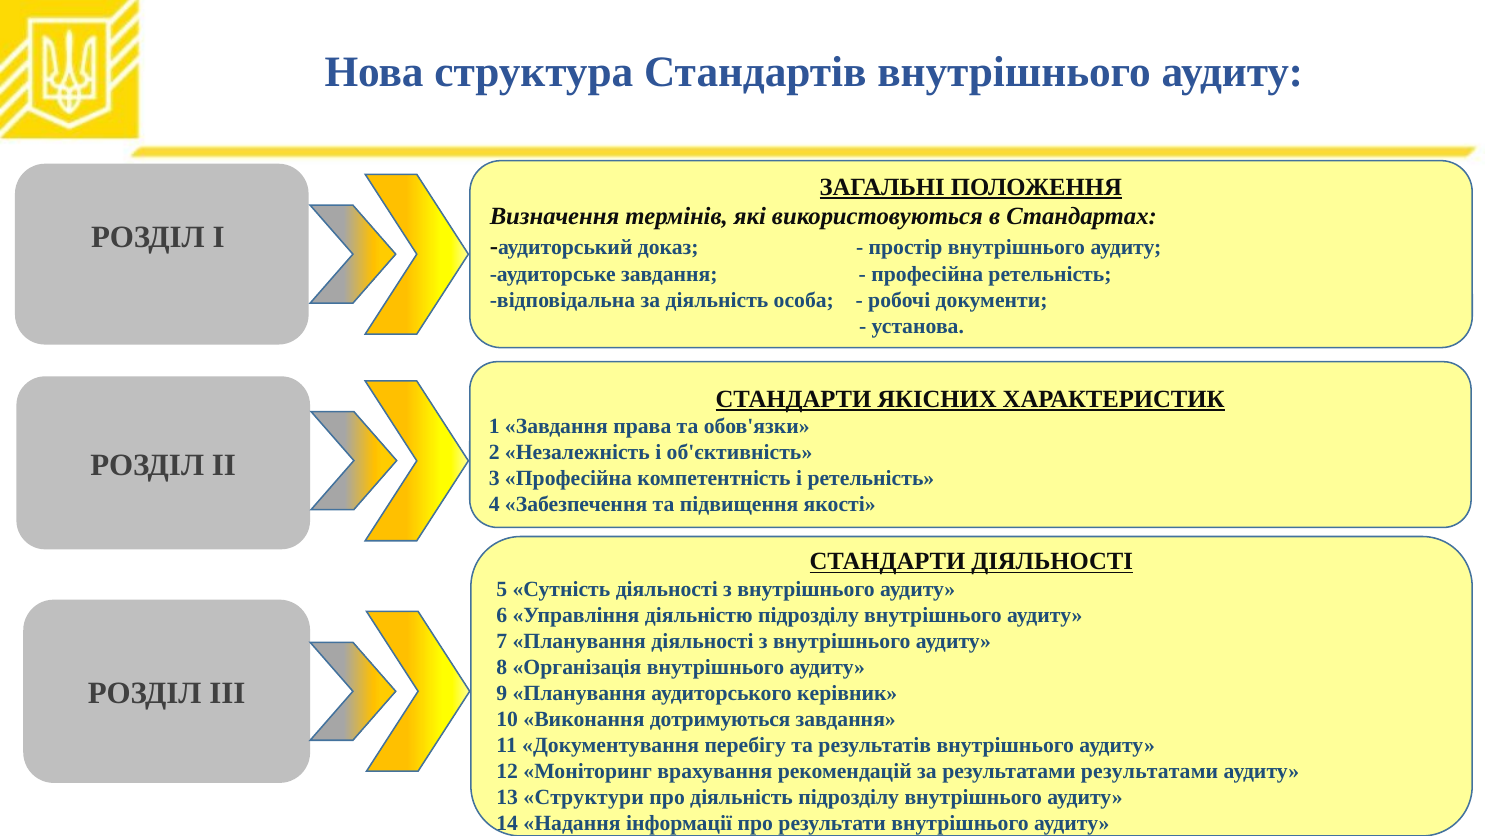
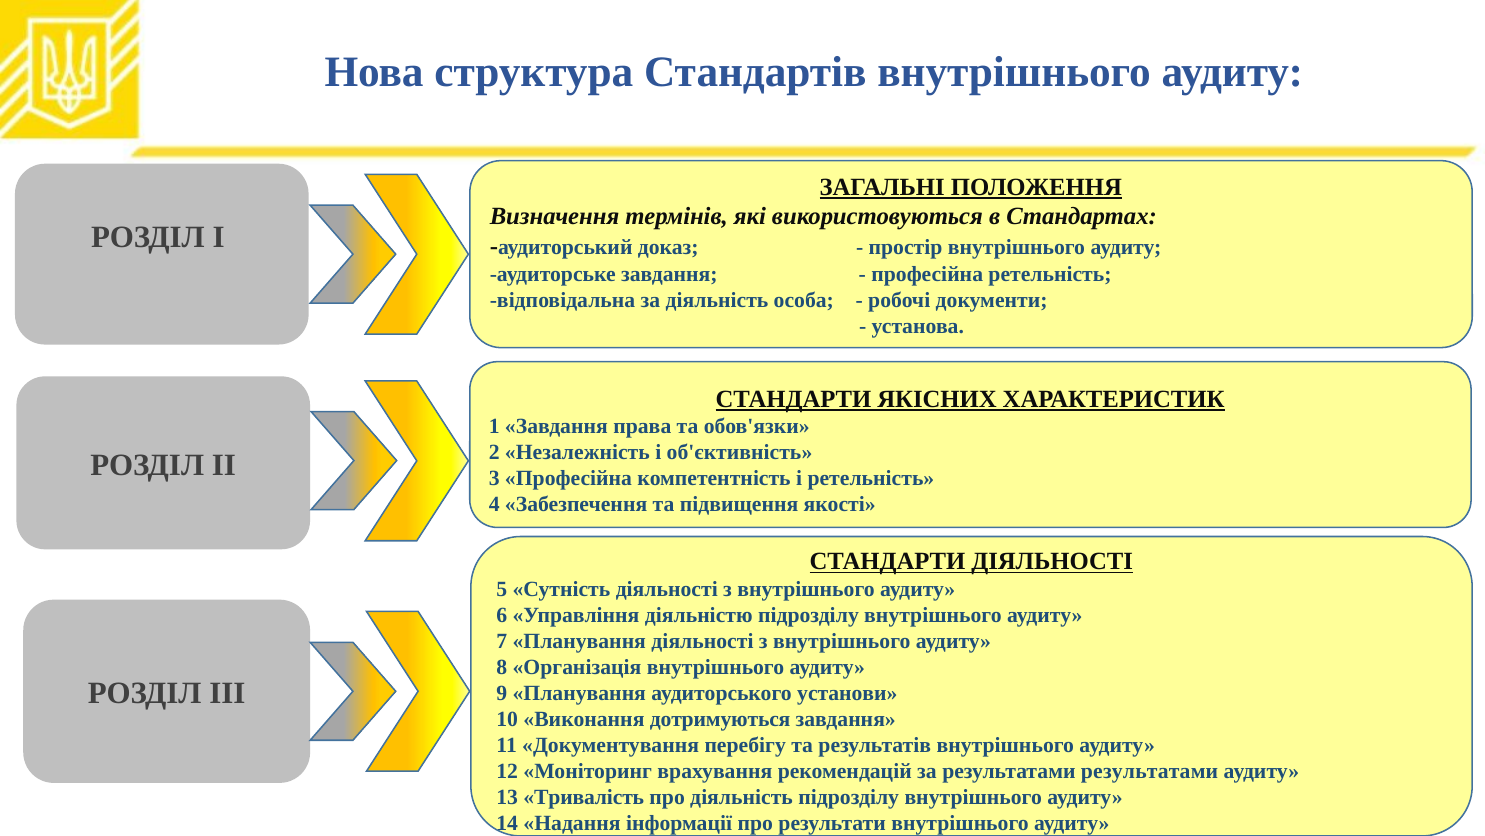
керівник: керівник -> установи (847, 693)
Структури: Структури -> Тривалість (584, 797)
